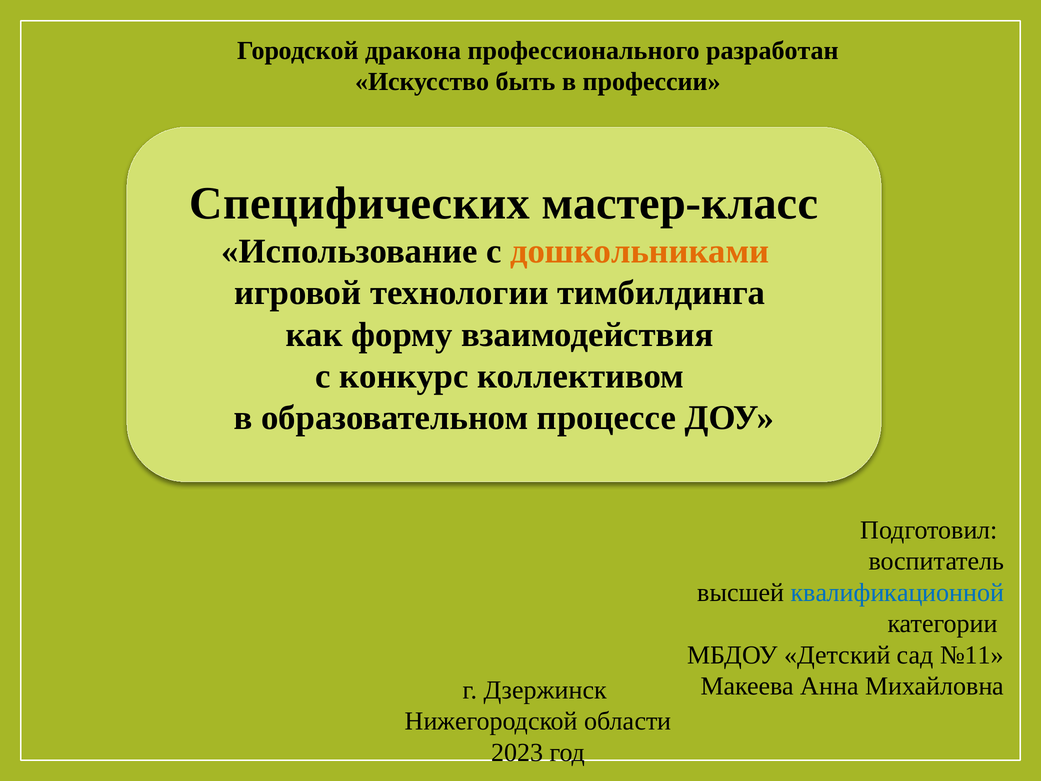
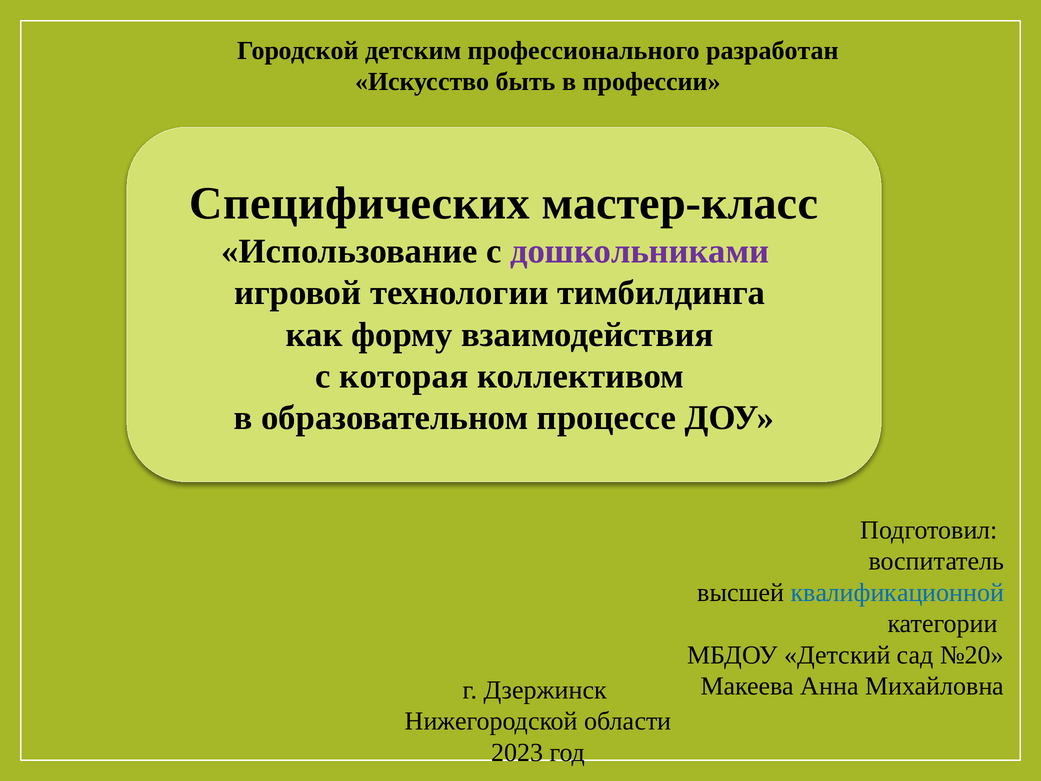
дракона: дракона -> детским (413, 50)
дошкольниками colour: orange -> purple (640, 251)
конкурс: конкурс -> которая (404, 376)
№11: №11 -> №20 (972, 655)
